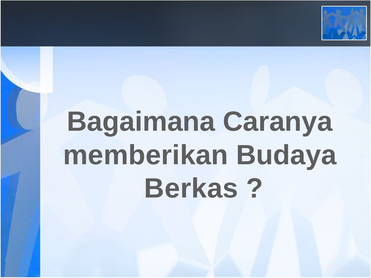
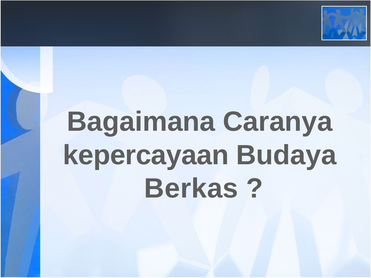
memberikan: memberikan -> kepercayaan (146, 155)
